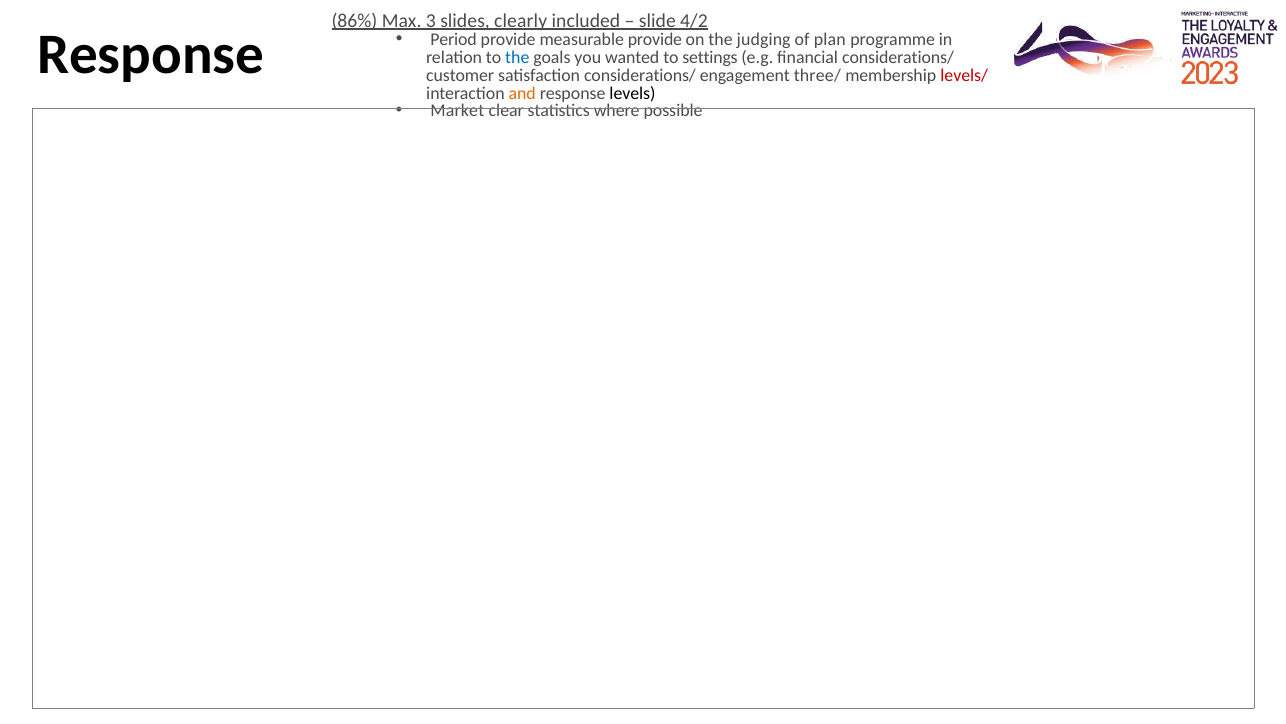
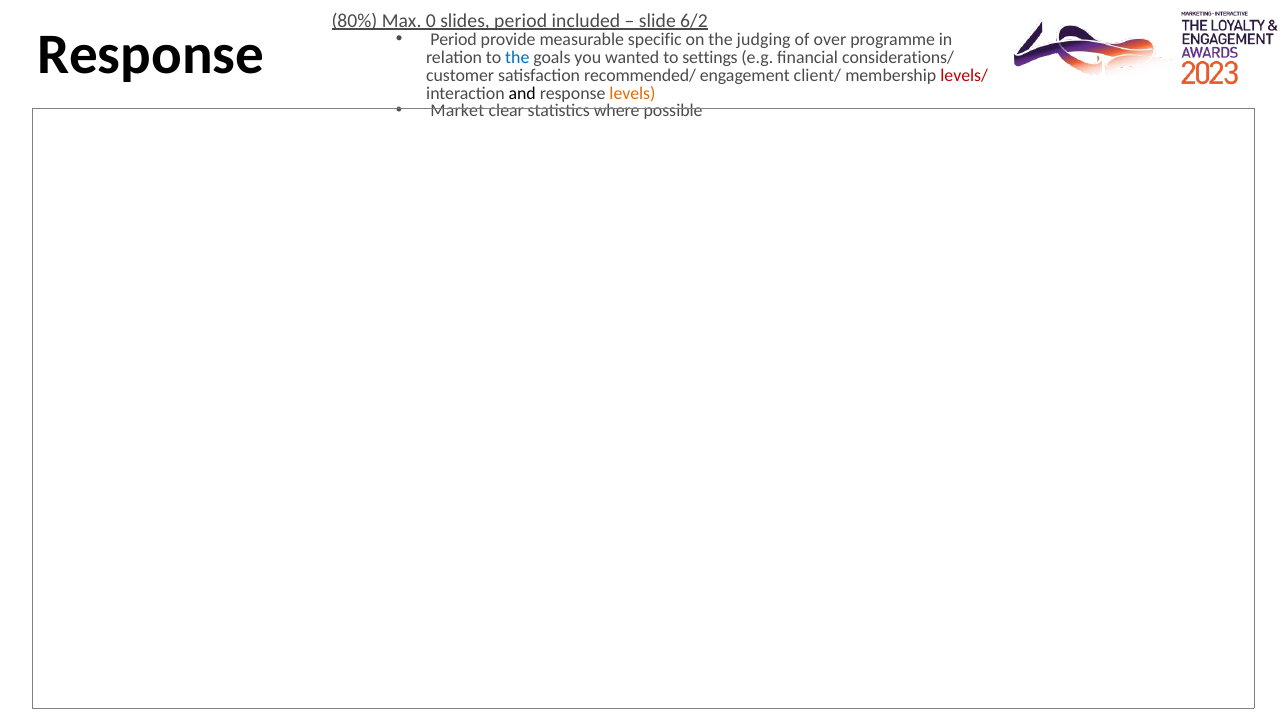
86%: 86% -> 80% (354, 21)
3: 3 -> 0 (431, 21)
slides clearly: clearly -> period (521, 21)
4/2: 4/2 -> 6/2 (694, 21)
measurable provide: provide -> specific (655, 39)
plan: plan -> over (830, 39)
satisfaction considerations/: considerations/ -> recommended/ (640, 75)
three/: three/ -> client/ (817, 75)
and colour: orange -> black (522, 93)
levels colour: black -> orange (633, 93)
